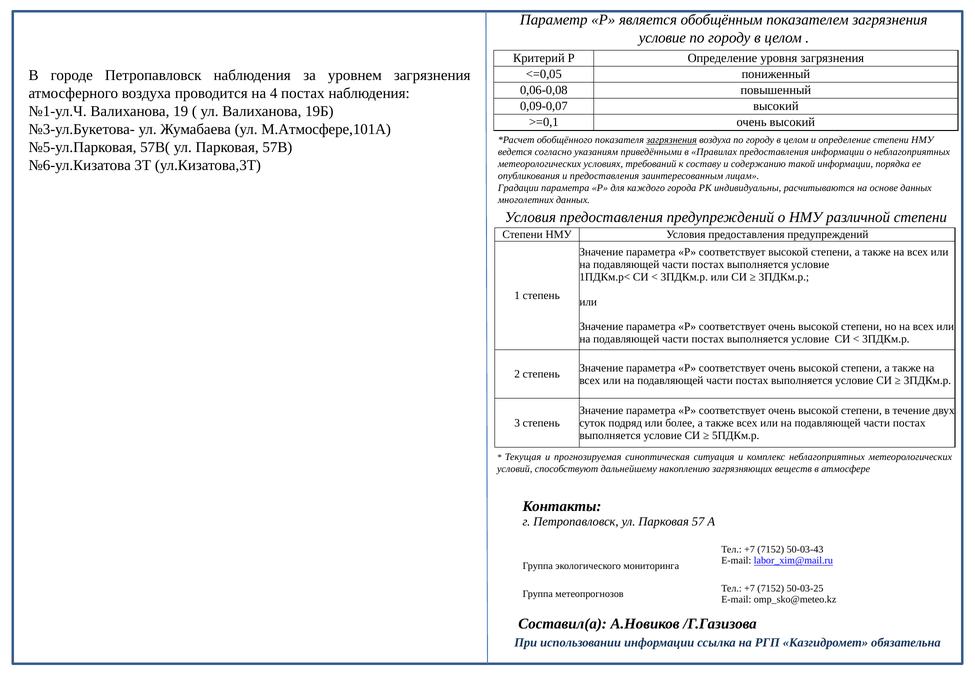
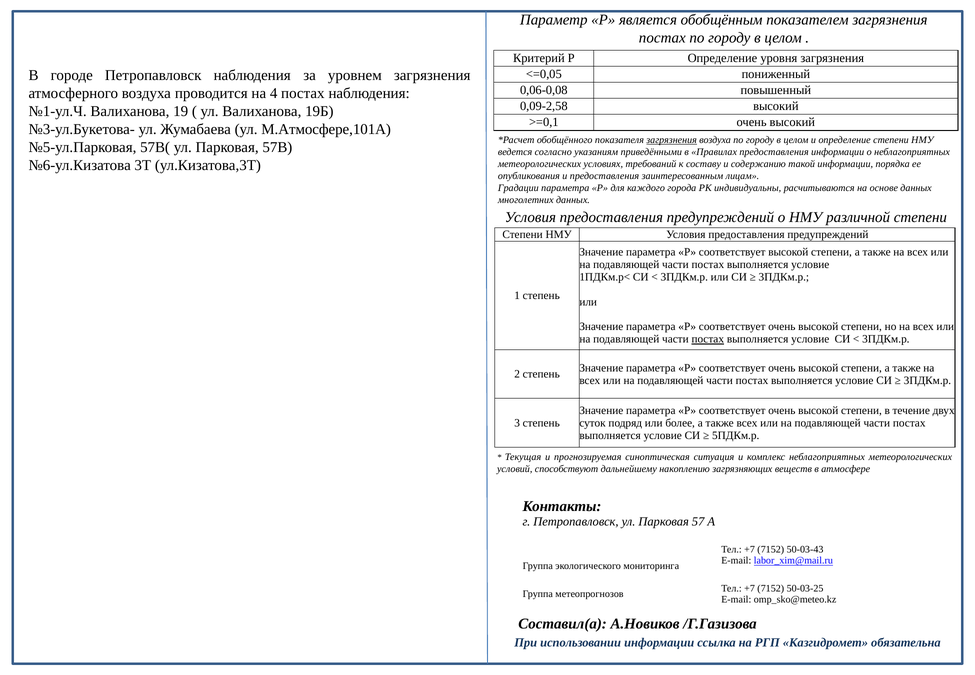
условие: условие -> постах (662, 38)
0,09-0,07: 0,09-0,07 -> 0,09-2,58 (544, 106)
постах underline: none -> present (708, 339)
